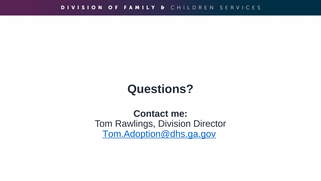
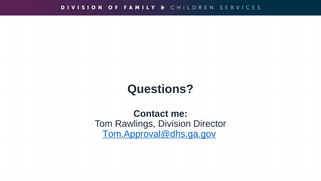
Tom.Adoption@dhs.ga.gov: Tom.Adoption@dhs.ga.gov -> Tom.Approval@dhs.ga.gov (159, 134)
